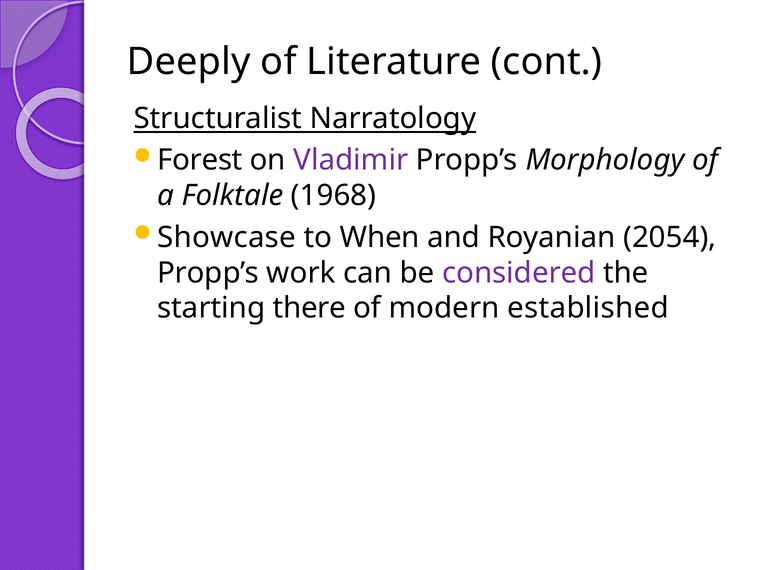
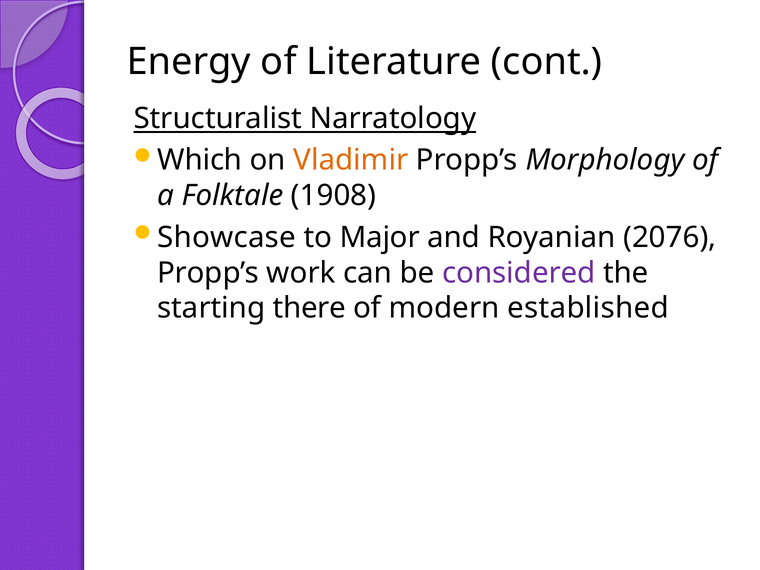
Deeply: Deeply -> Energy (189, 62)
Forest: Forest -> Which (200, 160)
Vladimir colour: purple -> orange (351, 160)
1968: 1968 -> 1908 (334, 196)
When: When -> Major (380, 237)
2054: 2054 -> 2076 (670, 237)
